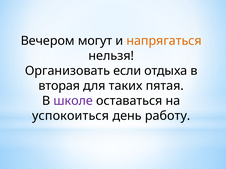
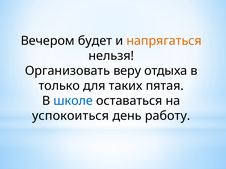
могут: могут -> будет (95, 41)
если: если -> веру (127, 71)
вторая: вторая -> только (59, 86)
школе colour: purple -> blue (73, 101)
